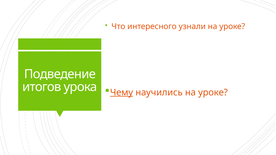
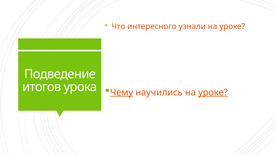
уроке underline: none -> present (213, 93)
